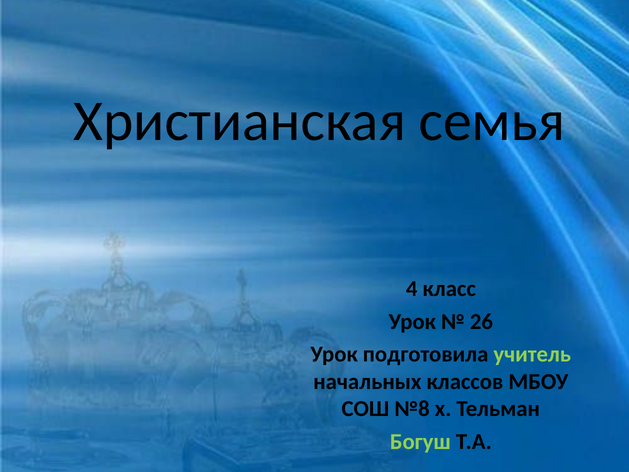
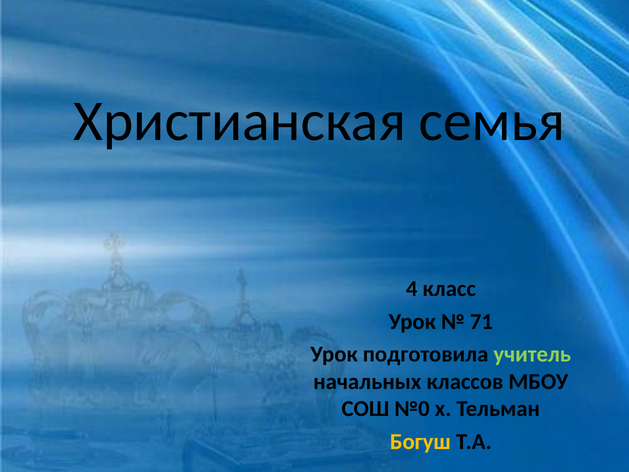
26: 26 -> 71 (481, 321)
№8: №8 -> №0 (412, 409)
Богуш colour: light green -> yellow (420, 442)
